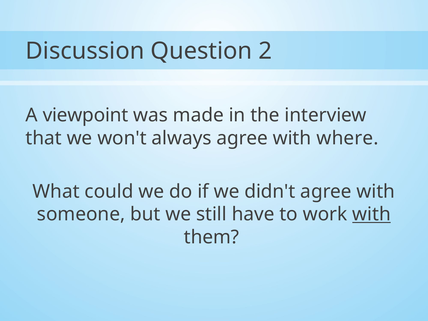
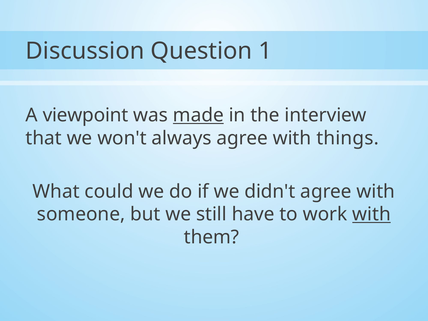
2: 2 -> 1 (265, 51)
made underline: none -> present (198, 115)
where: where -> things (348, 138)
